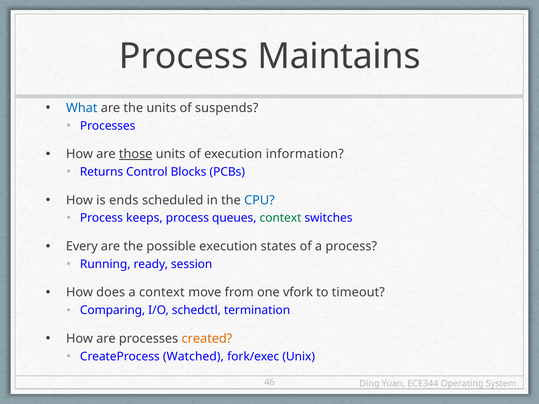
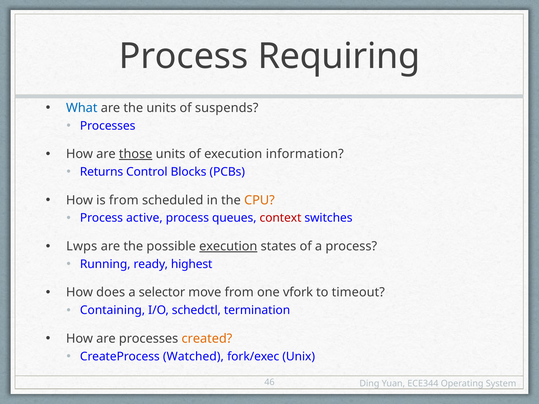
Maintains: Maintains -> Requiring (339, 56)
is ends: ends -> from (124, 200)
CPU colour: blue -> orange (259, 200)
keeps: keeps -> active (144, 218)
context colour: green -> red (280, 218)
Every: Every -> Lwps (82, 246)
execution underline: none -> present (228, 246)
session: session -> highest (192, 264)
a context: context -> selector (162, 293)
Comparing: Comparing -> Containing (113, 310)
